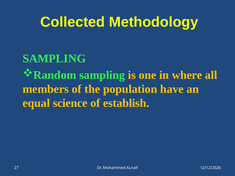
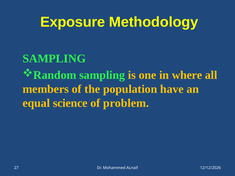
Collected: Collected -> Exposure (73, 22)
establish: establish -> problem (126, 103)
